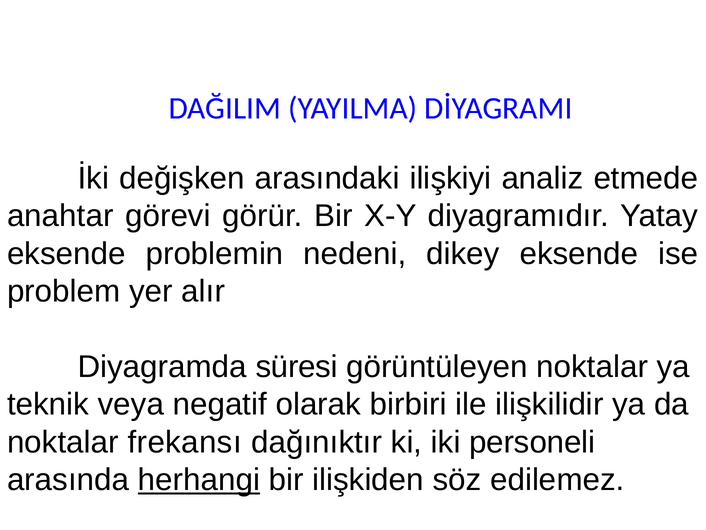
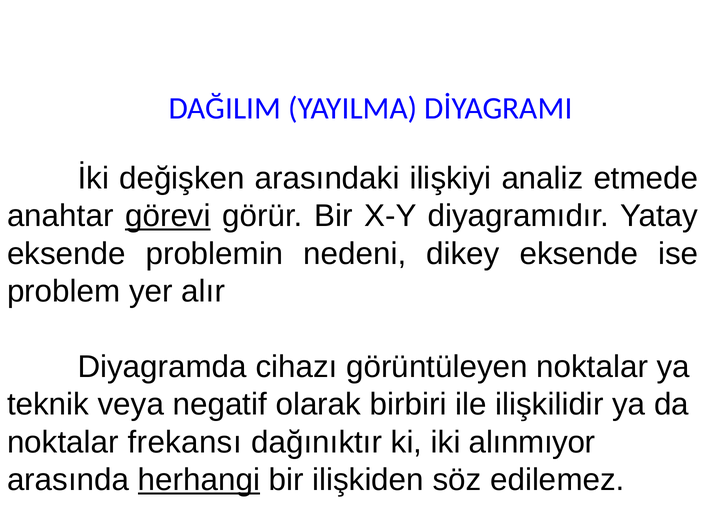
görevi underline: none -> present (168, 216)
süresi: süresi -> cihazı (297, 366)
personeli: personeli -> alınmıyor (532, 442)
